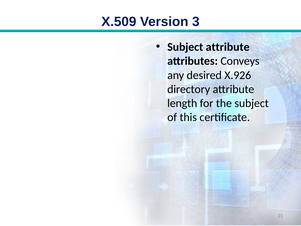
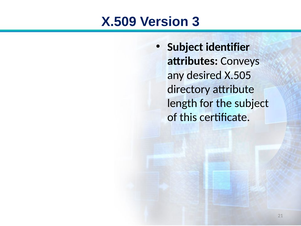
Subject attribute: attribute -> identifier (228, 47)
X.926: X.926 -> X.505 (238, 75)
